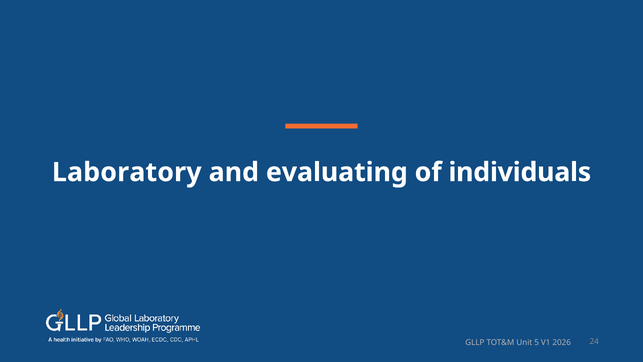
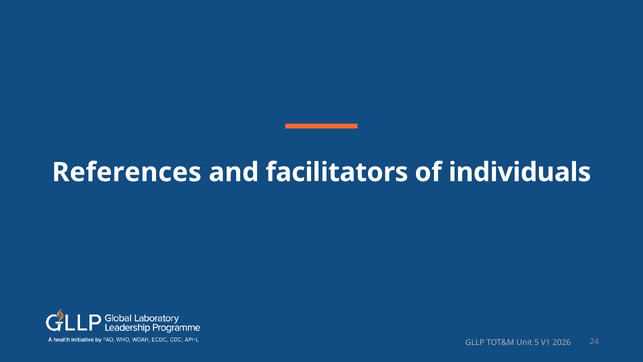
Laboratory: Laboratory -> References (127, 172)
evaluating: evaluating -> facilitators (337, 172)
